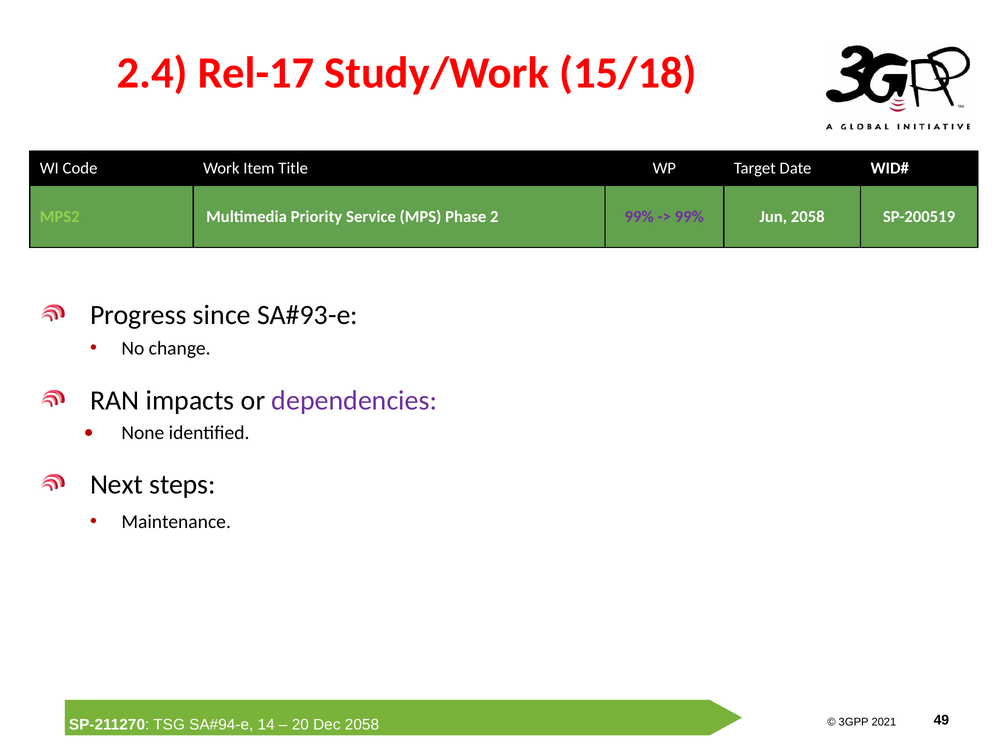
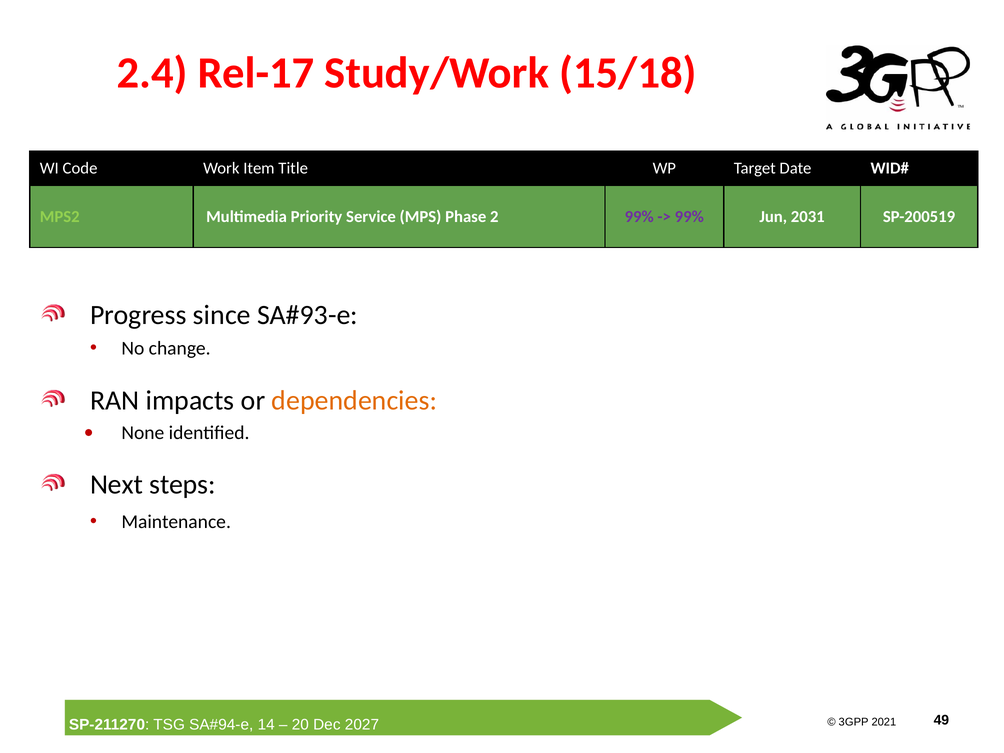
Jun 2058: 2058 -> 2031 (808, 217)
dependencies colour: purple -> orange (354, 401)
2058: 2058 -> 2027 (362, 725)
